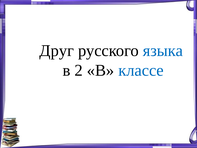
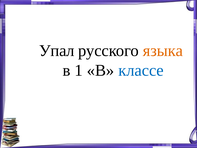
Друг: Друг -> Упал (57, 51)
языка colour: blue -> orange (163, 51)
2: 2 -> 1 (79, 70)
